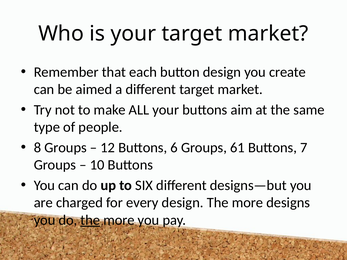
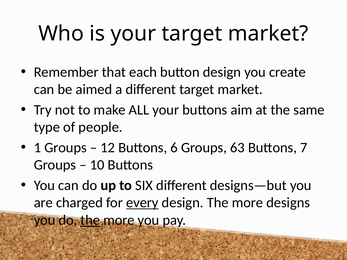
8: 8 -> 1 (37, 148)
61: 61 -> 63 (237, 148)
every underline: none -> present (142, 203)
